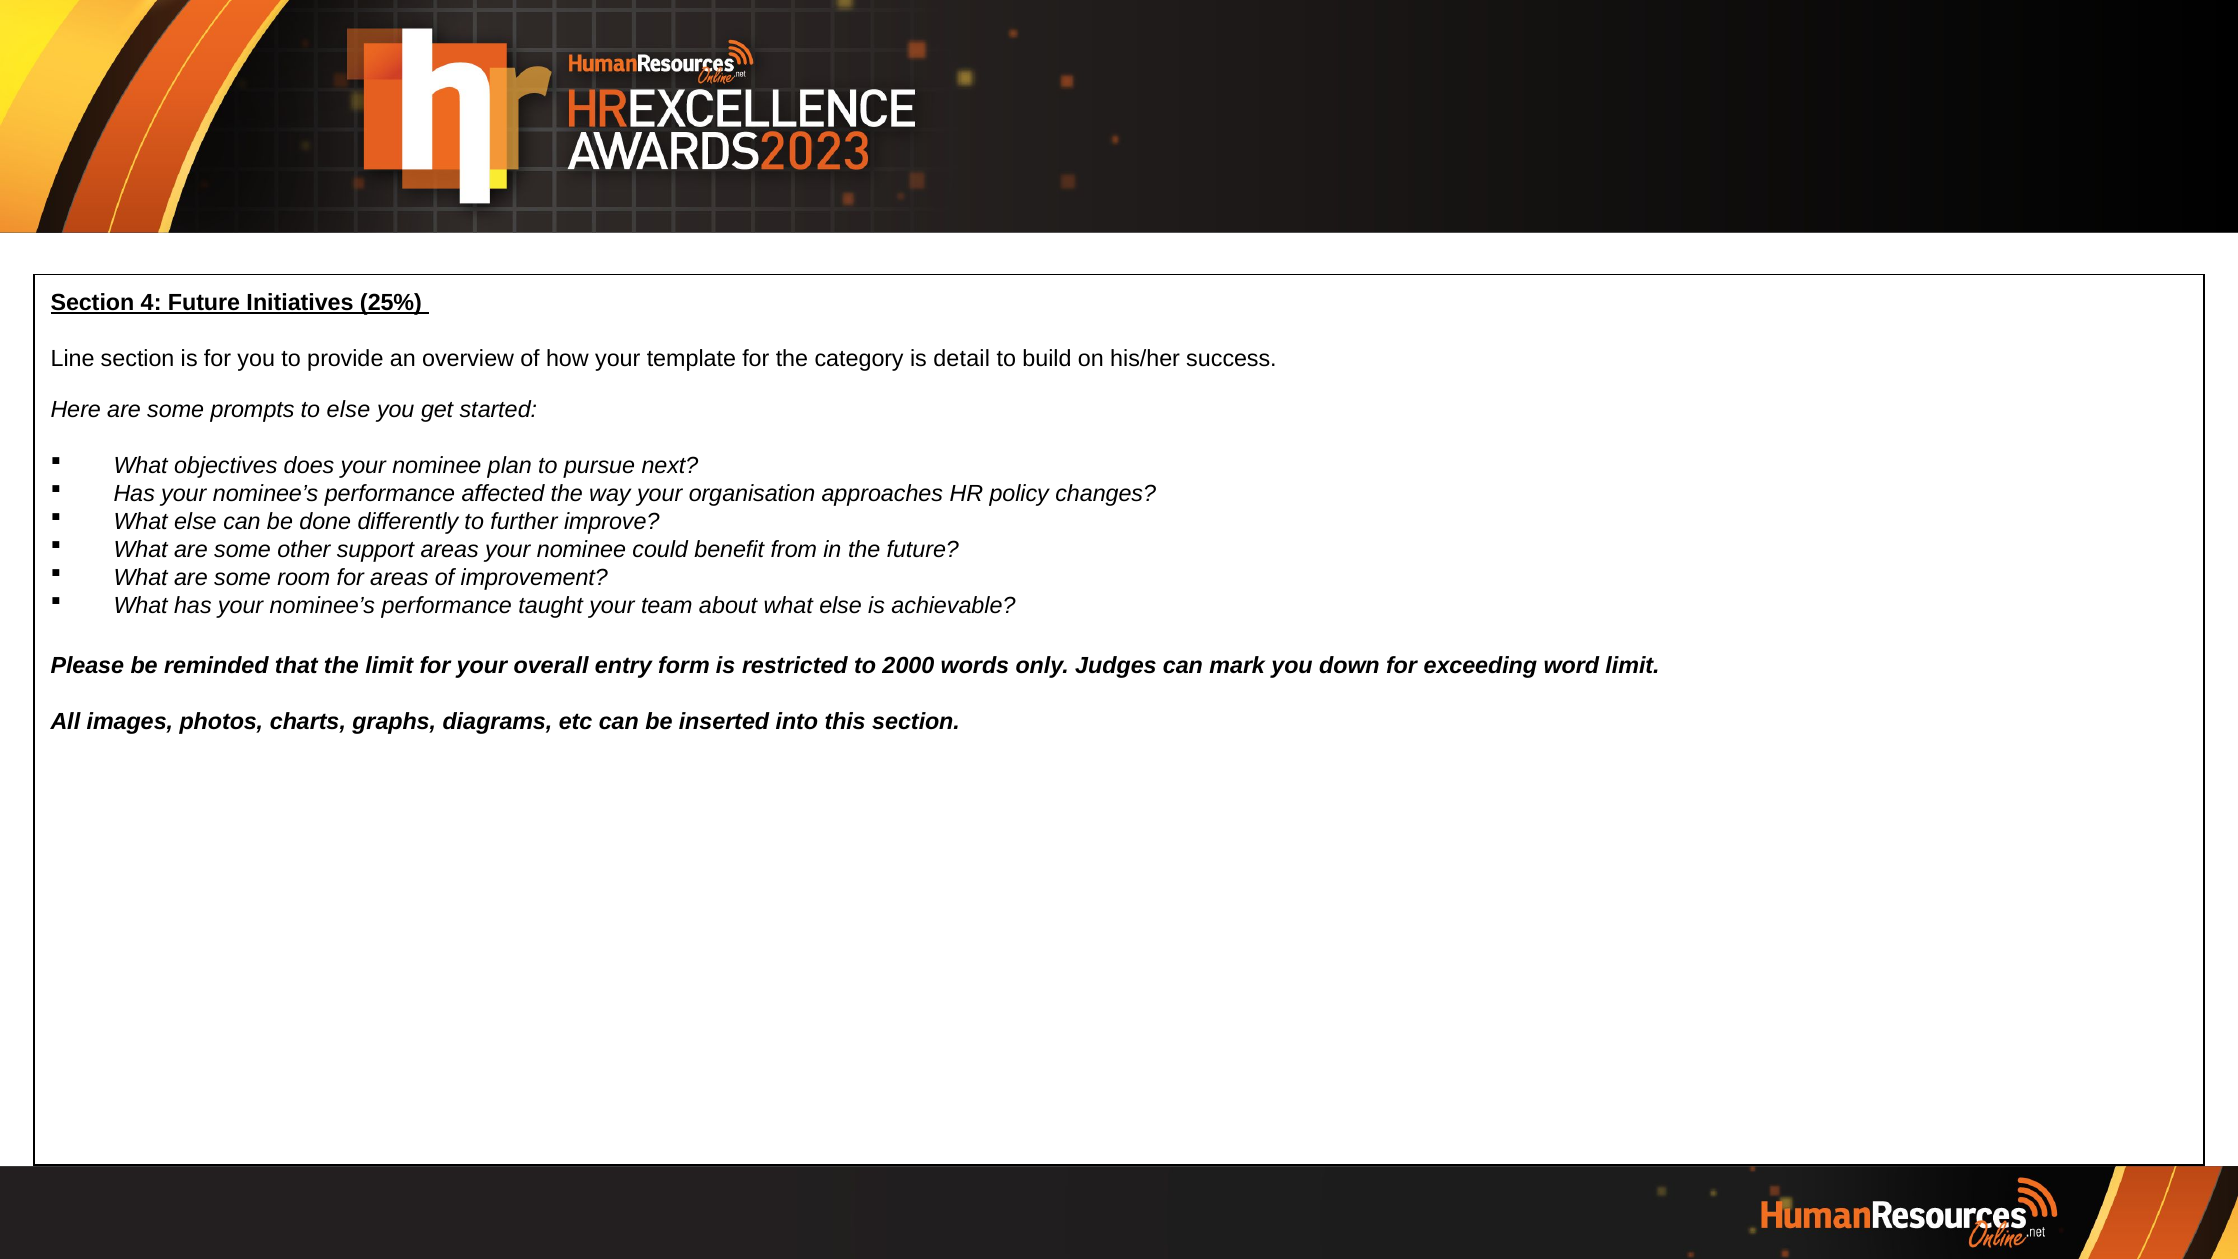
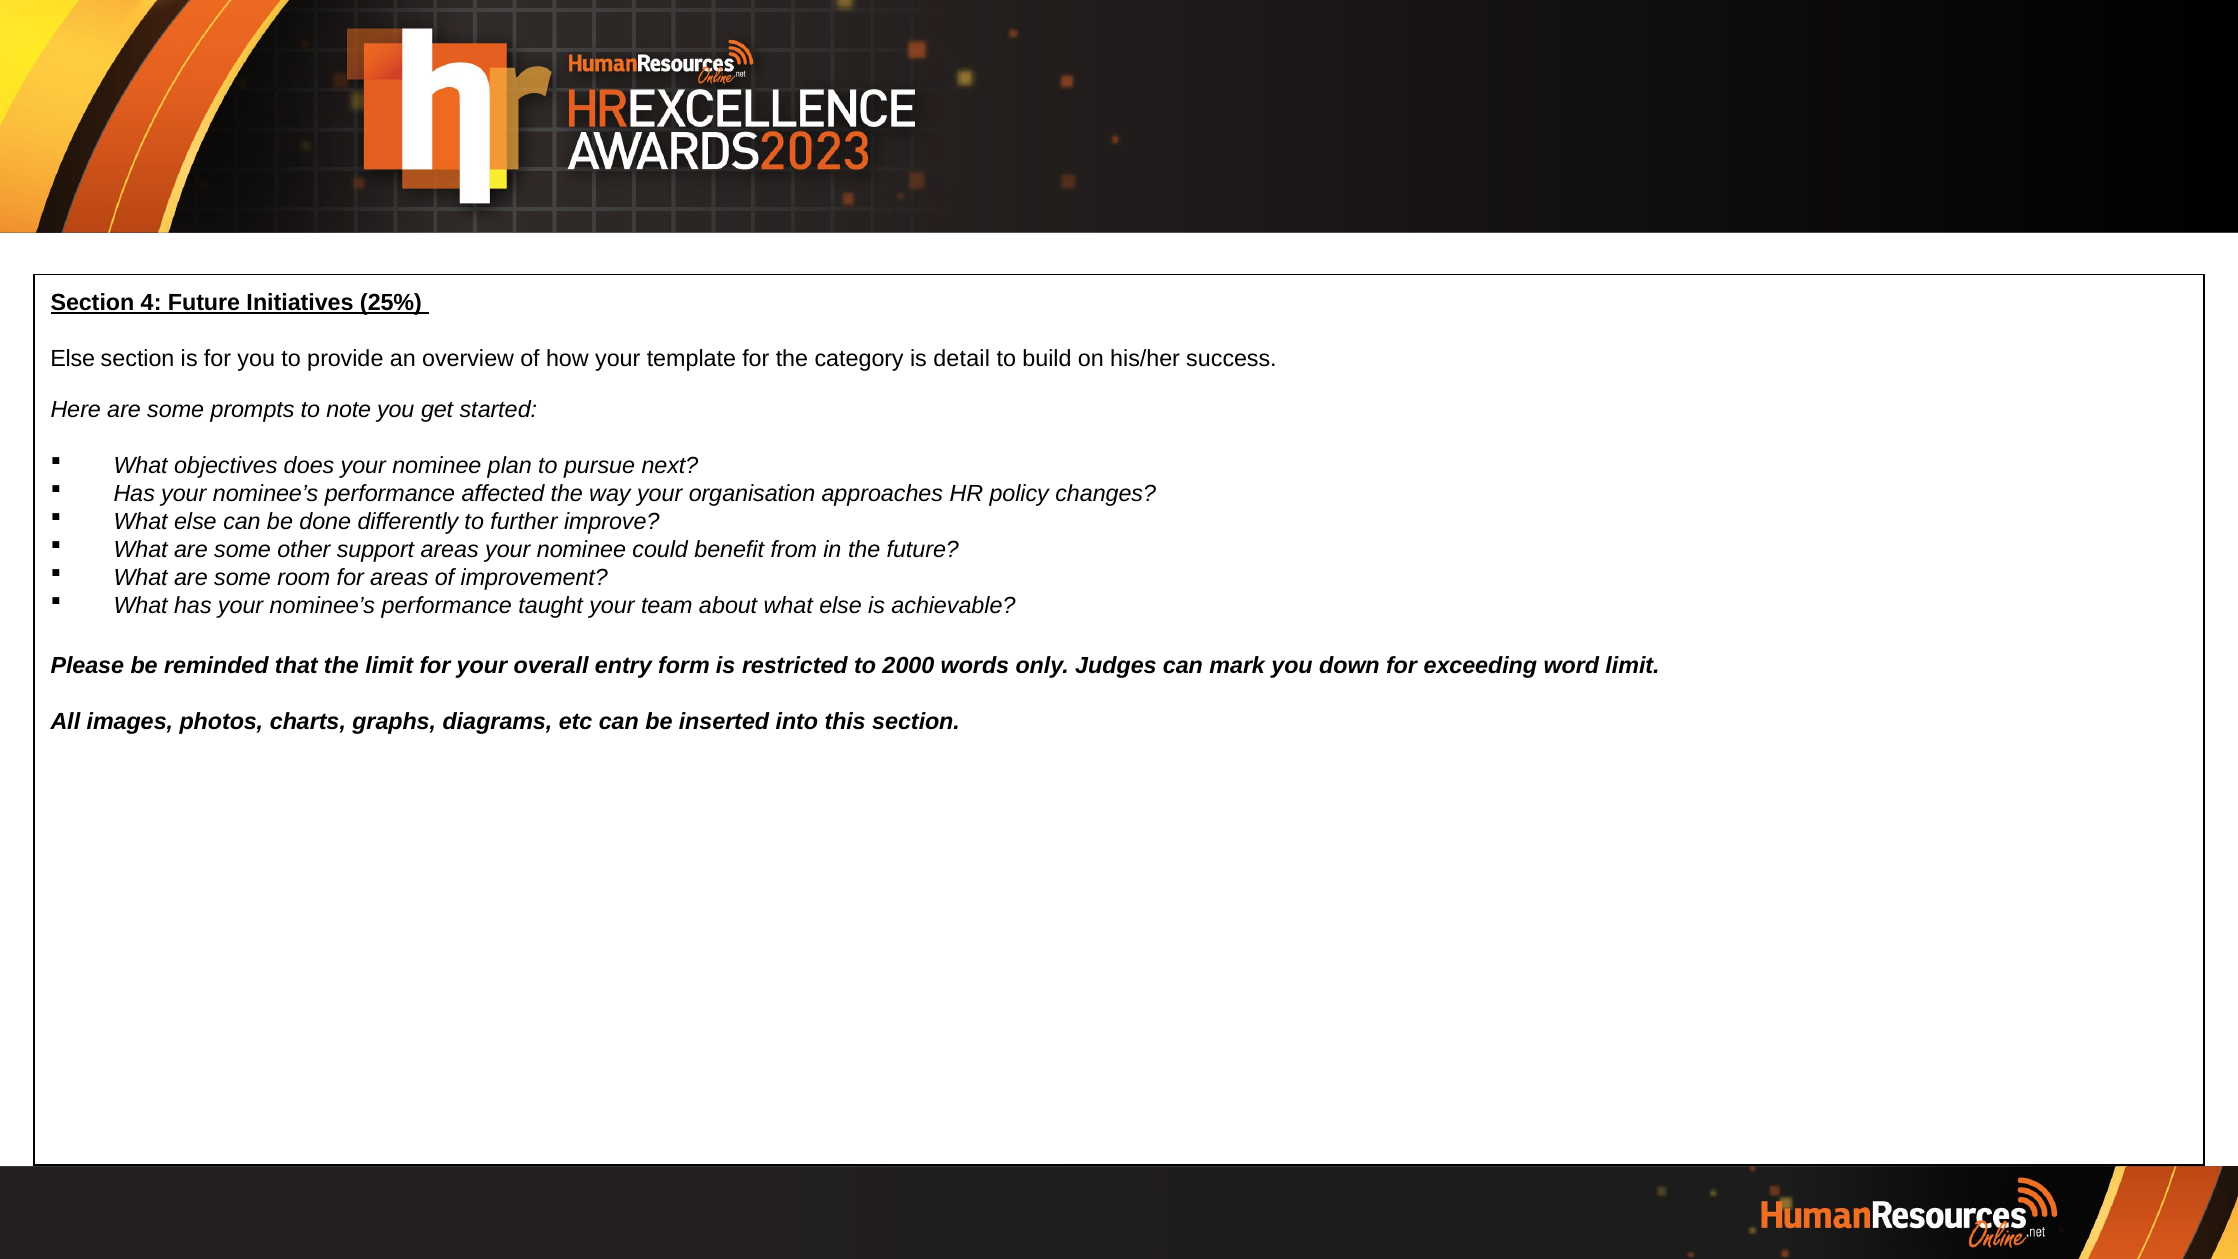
Line: Line -> Else (73, 358)
to else: else -> note (349, 410)
